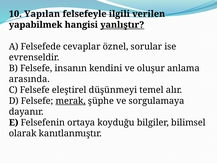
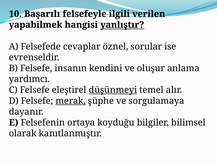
Yapılan: Yapılan -> Başarılı (42, 14)
arasında: arasında -> yardımcı (29, 79)
düşünmeyi underline: none -> present (113, 90)
